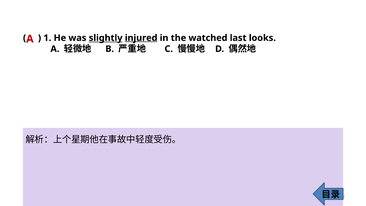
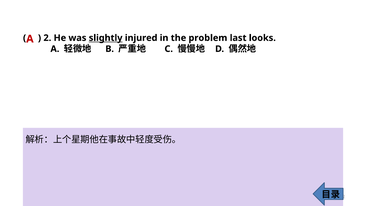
1: 1 -> 2 (47, 38)
injured underline: present -> none (141, 38)
watched: watched -> problem (208, 38)
